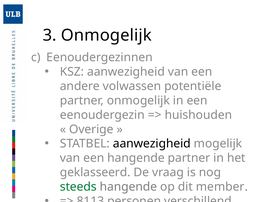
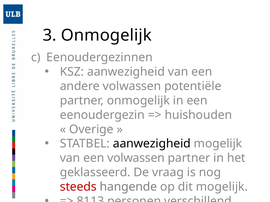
een hangende: hangende -> volwassen (136, 158)
steeds colour: green -> red (78, 187)
dit member: member -> mogelijk (222, 187)
